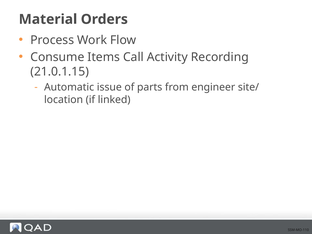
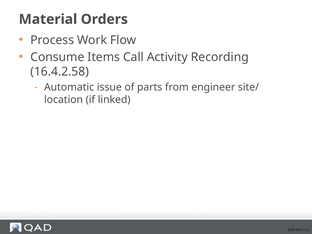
21.0.1.15: 21.0.1.15 -> 16.4.2.58 (60, 72)
